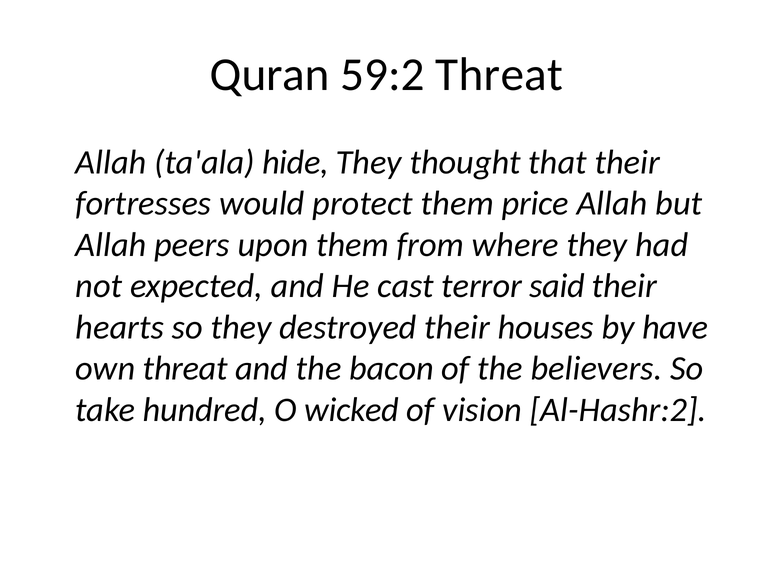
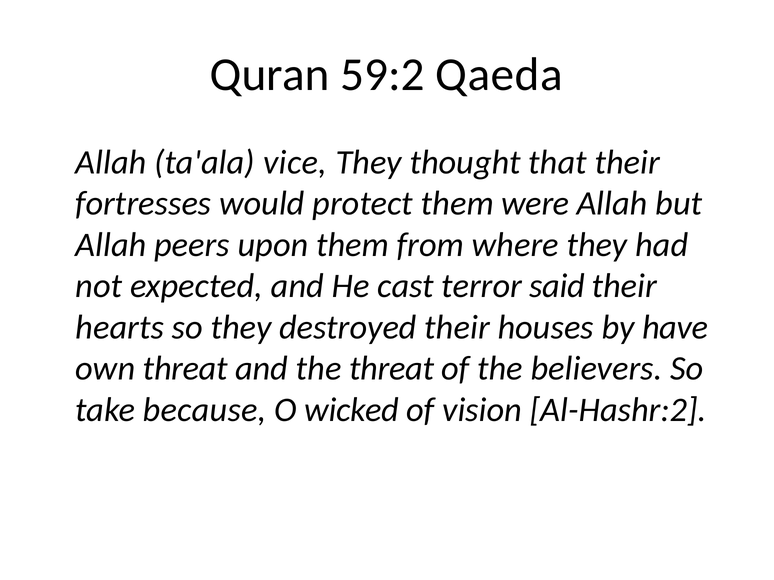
59:2 Threat: Threat -> Qaeda (499, 75)
hide: hide -> vice (295, 162)
price: price -> were (535, 204)
the bacon: bacon -> threat (392, 369)
hundred: hundred -> because (205, 410)
